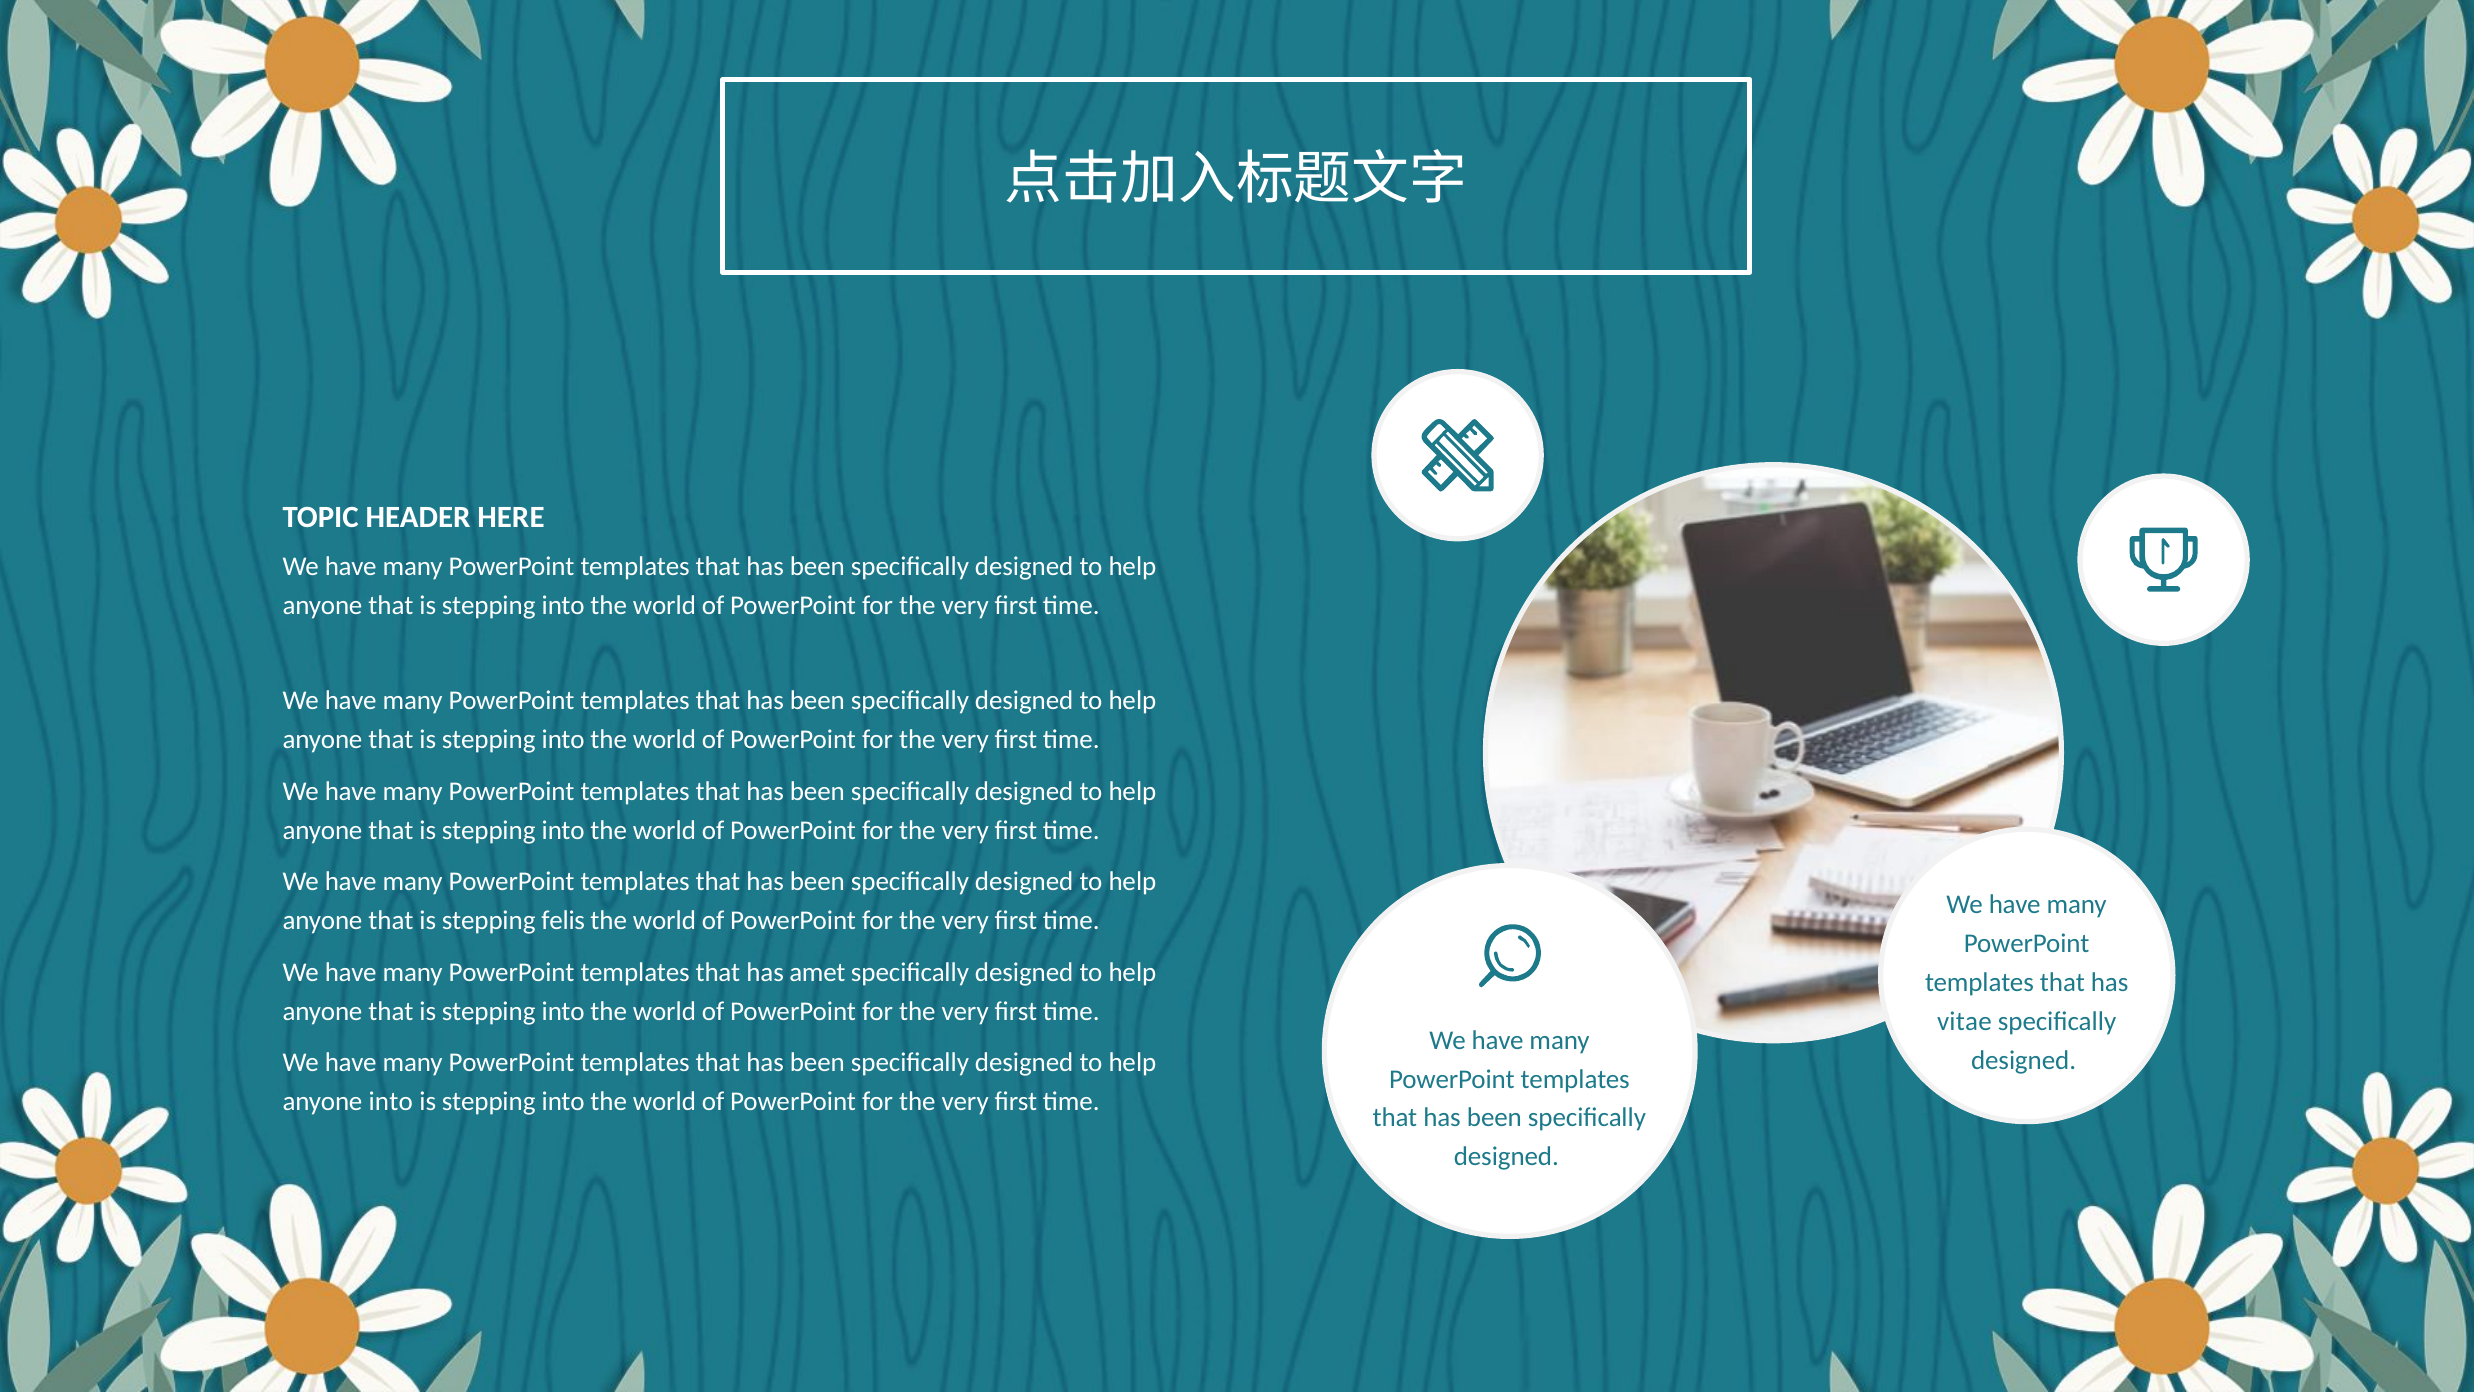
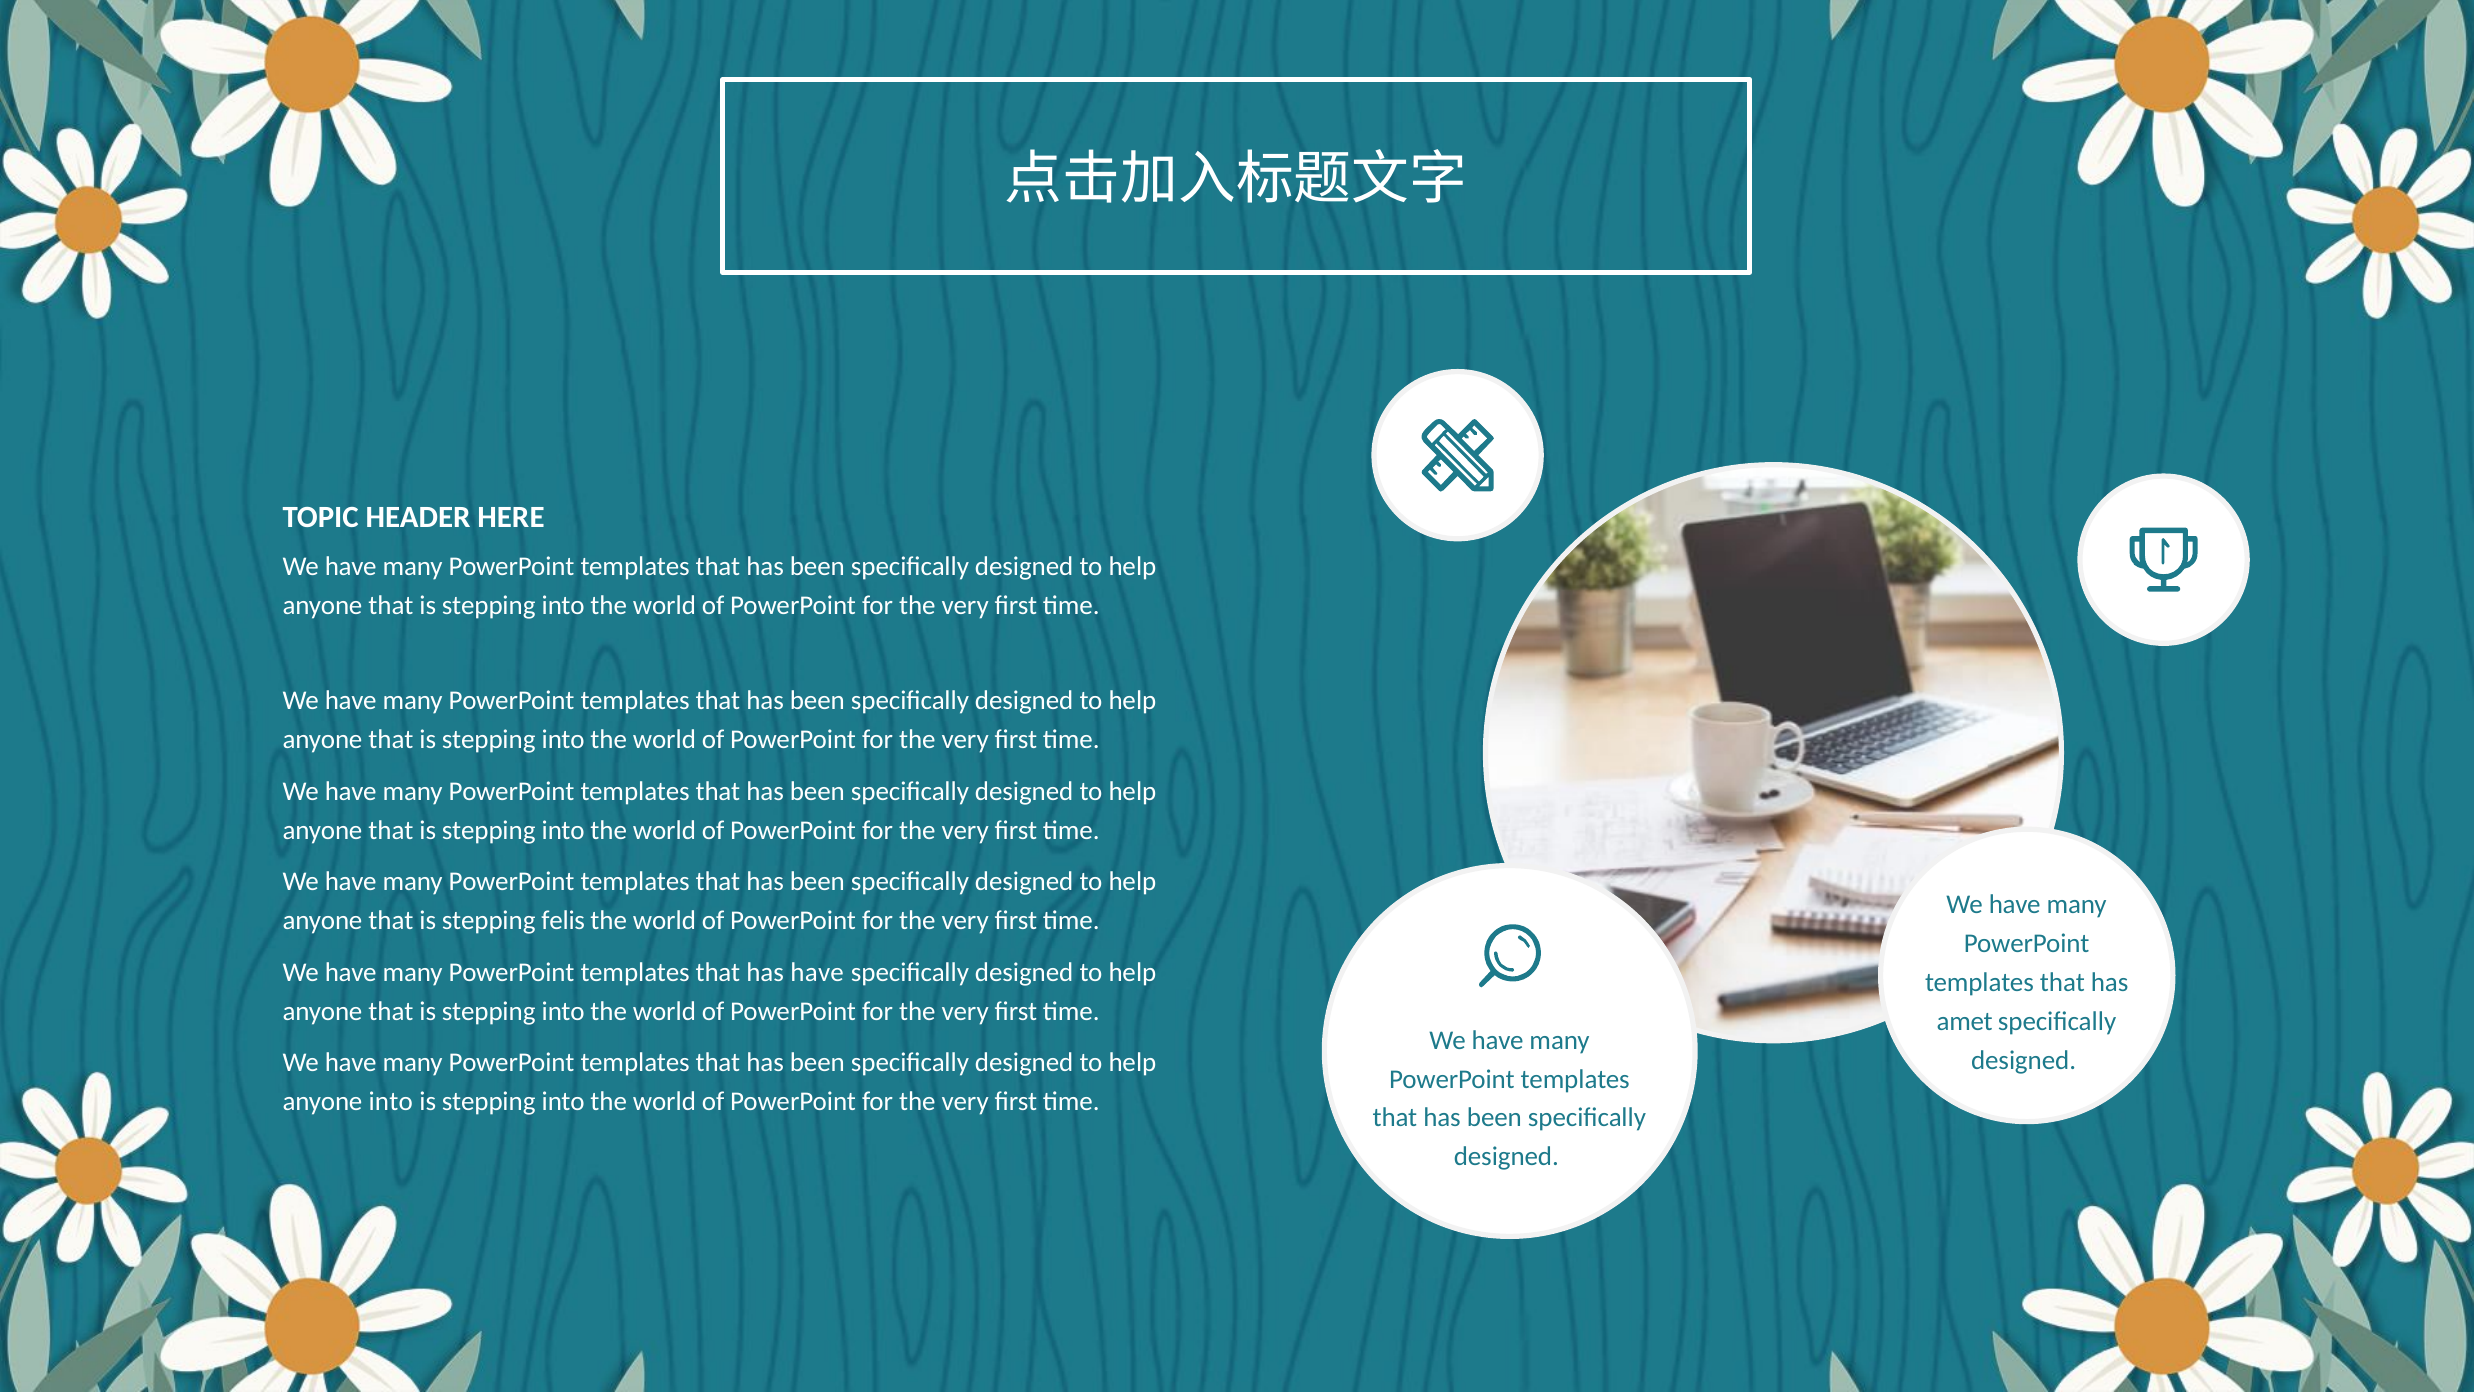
has amet: amet -> have (817, 973)
vitae: vitae -> amet (1965, 1021)
